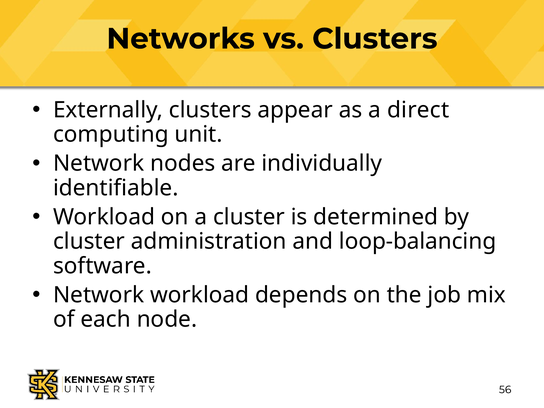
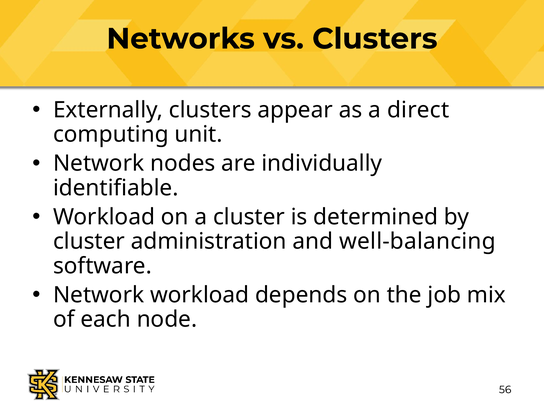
loop-balancing: loop-balancing -> well-balancing (417, 241)
